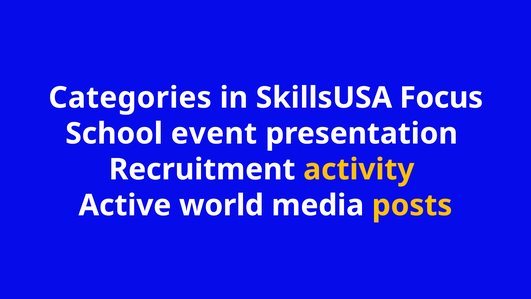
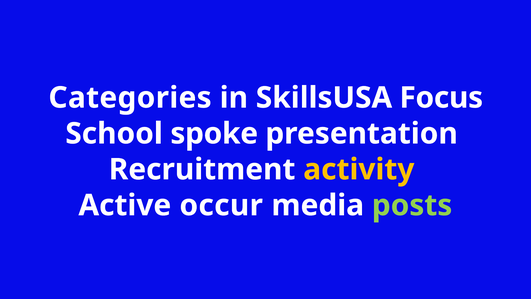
event: event -> spoke (214, 133)
world: world -> occur (221, 205)
posts colour: yellow -> light green (412, 205)
